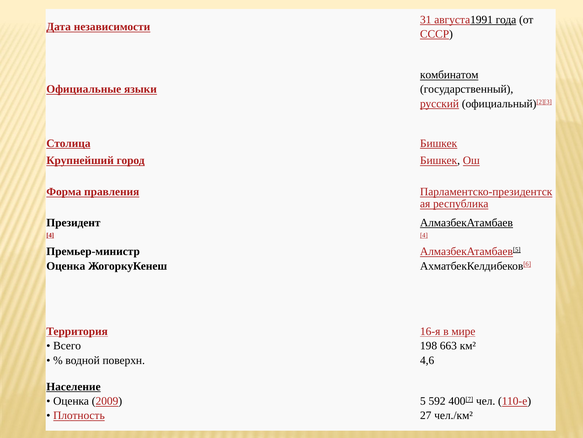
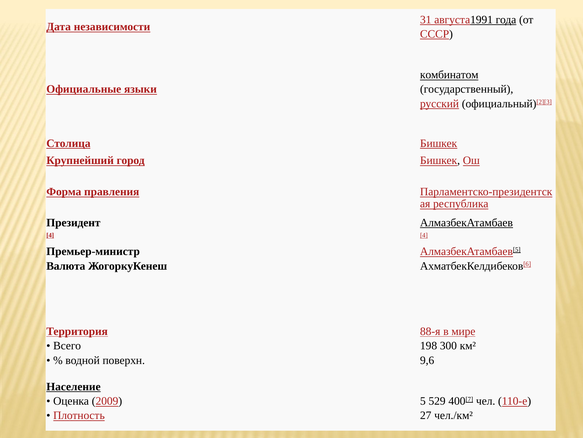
Оценка: Оценка -> Валюта (66, 265)
16-я: 16-я -> 88-я (430, 331)
663: 663 -> 300 (448, 345)
4,6: 4,6 -> 9,6 (427, 360)
592: 592 -> 529 (437, 400)
